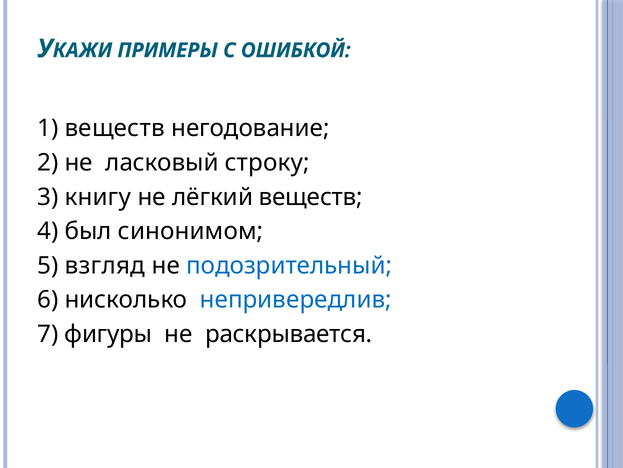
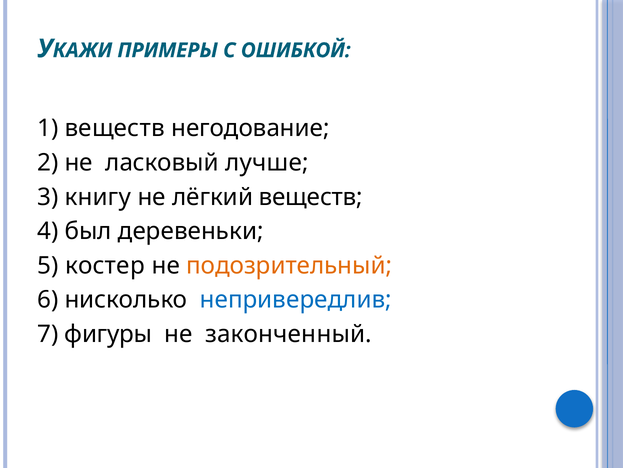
строку: строку -> лучше (267, 162)
синонимом: синонимом -> деревеньки (191, 231)
взгляд: взгляд -> костер (105, 265)
подозрительный colour: blue -> orange (289, 265)
раскрывается: раскрывается -> законченный (289, 334)
